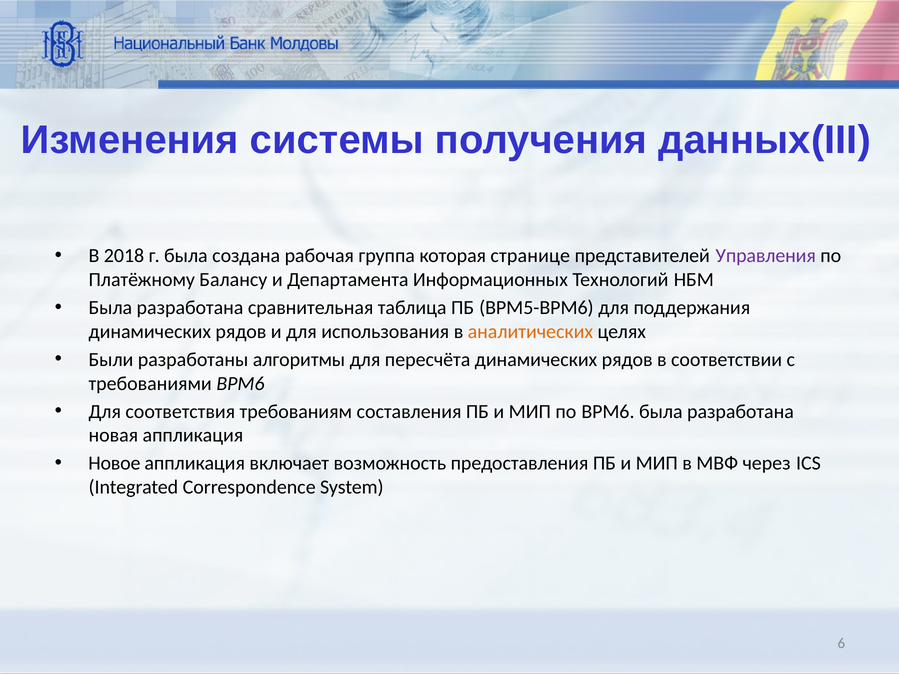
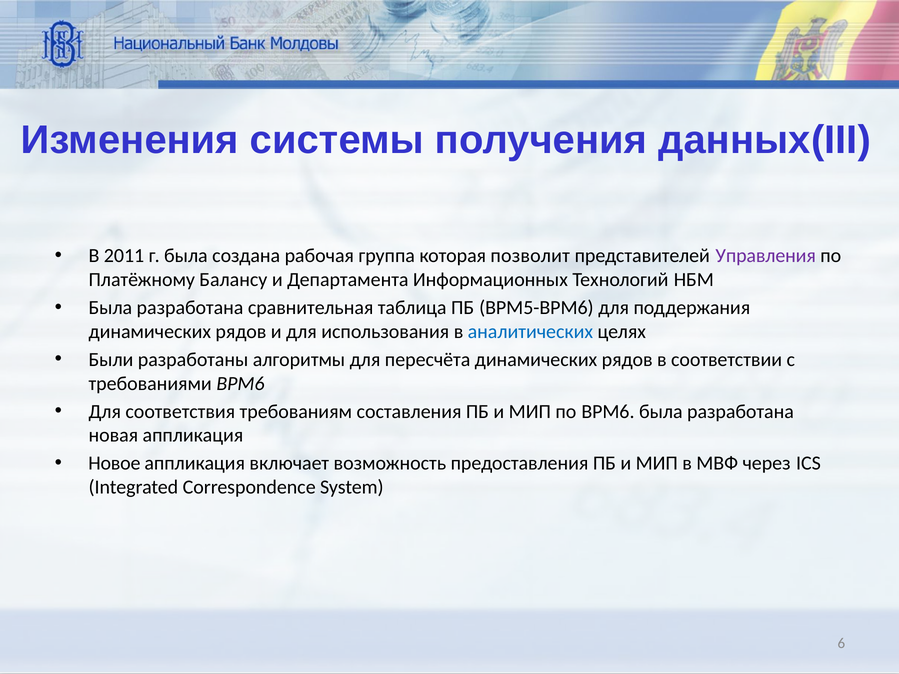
2018: 2018 -> 2011 (124, 256)
странице: странице -> позволит (530, 256)
аналитических colour: orange -> blue (530, 332)
